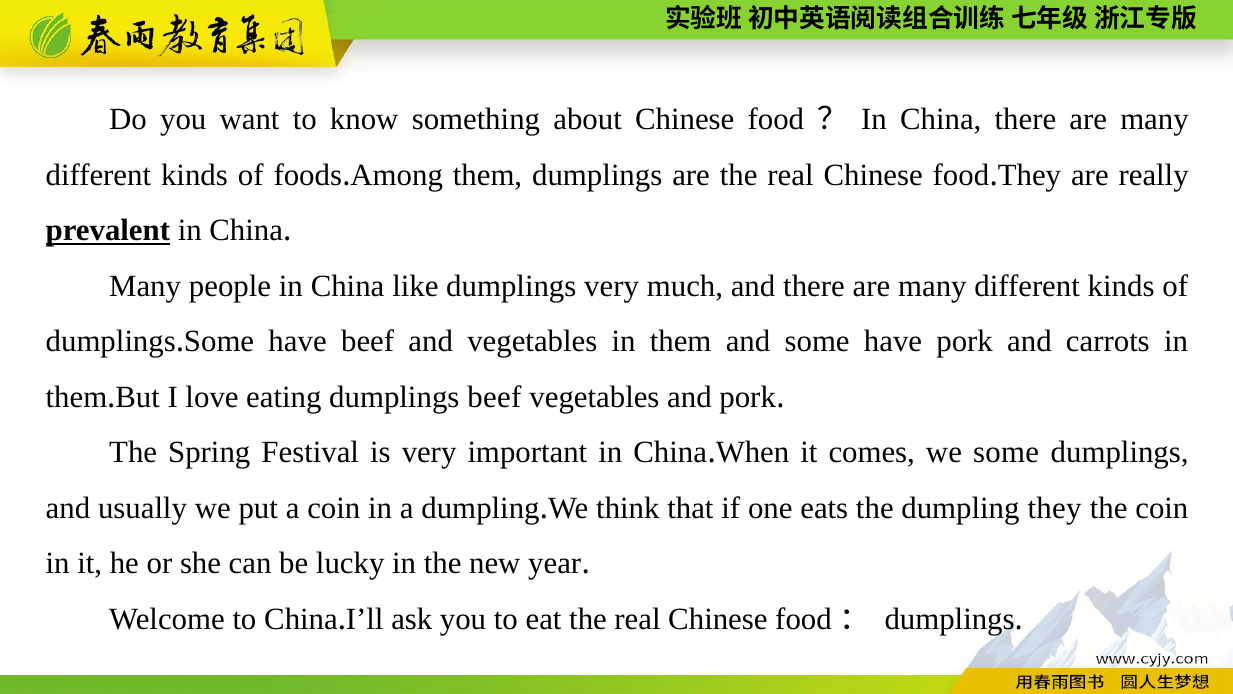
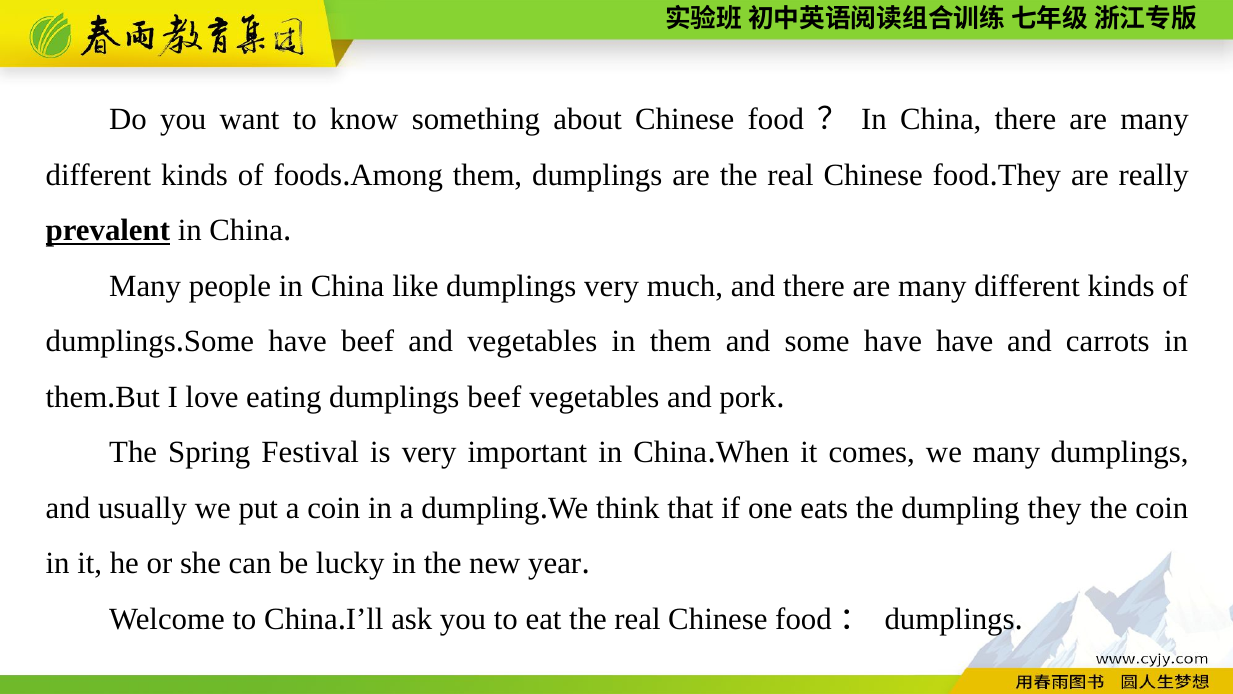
have pork: pork -> have (965, 341)
we some: some -> many (1006, 452)
